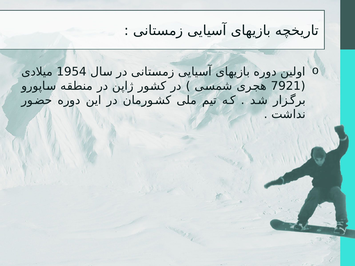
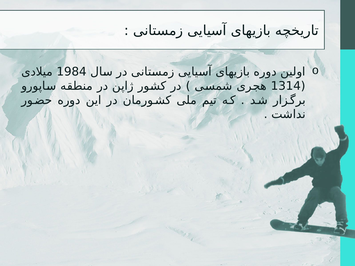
1954: 1954 -> 1984 (72, 72)
7921: 7921 -> 1314 (286, 86)
